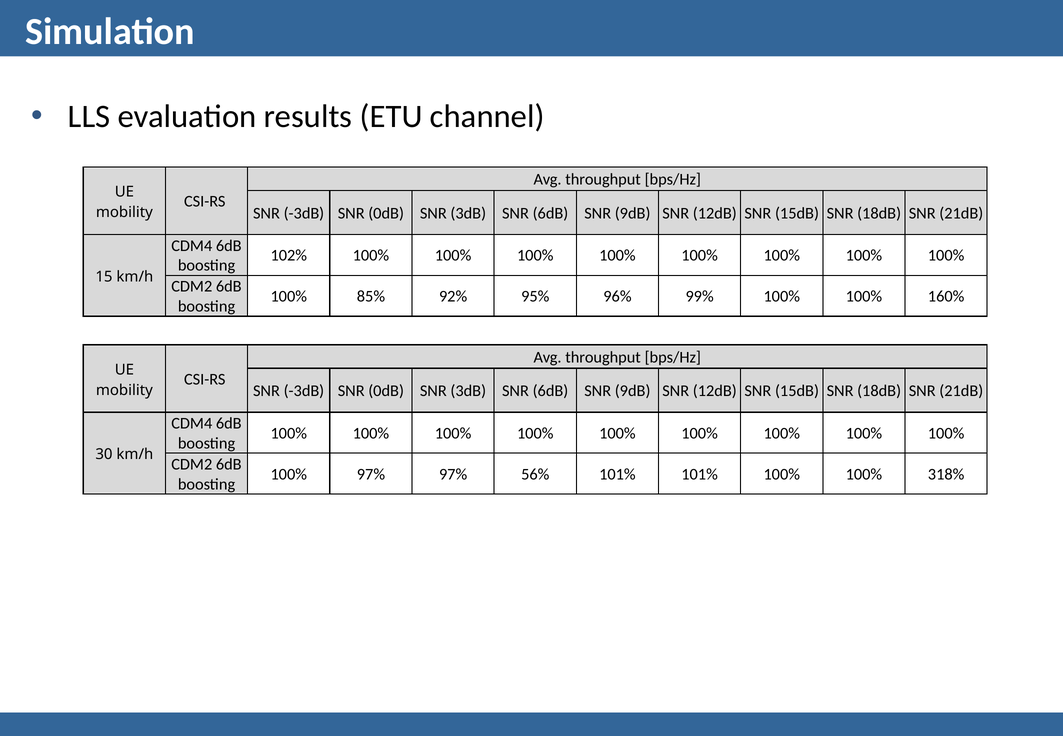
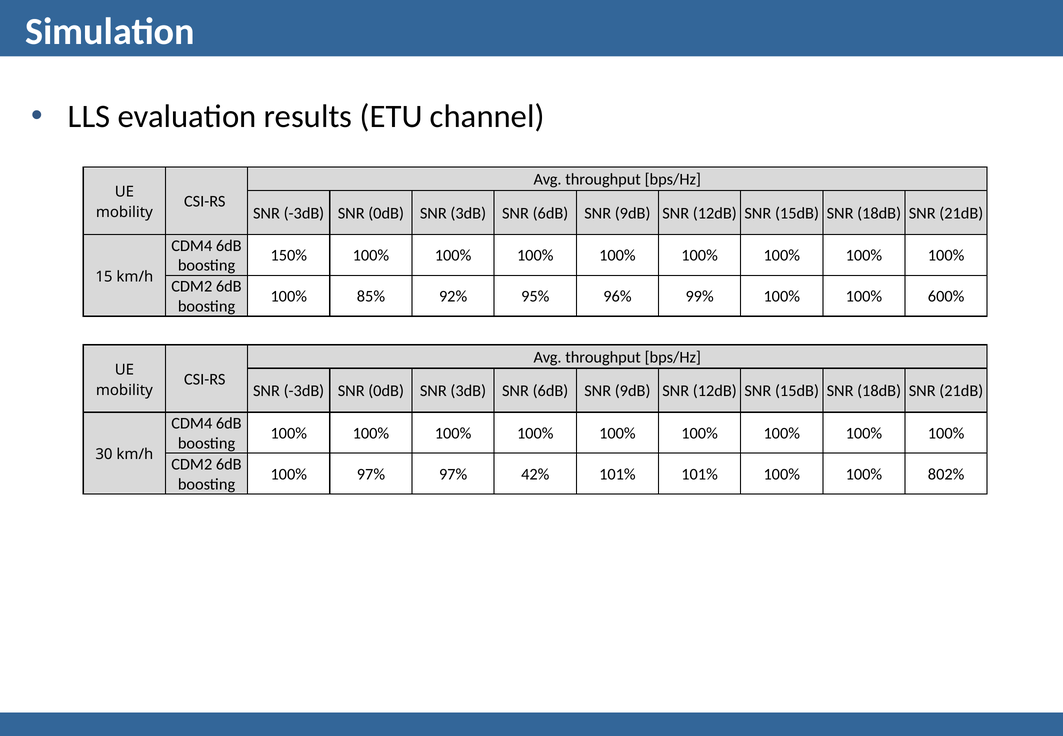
102%: 102% -> 150% (289, 256)
160%: 160% -> 600% (946, 296)
56%: 56% -> 42% (535, 474)
318%: 318% -> 802% (946, 474)
